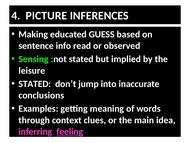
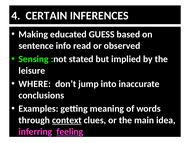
PICTURE: PICTURE -> CERTAIN (46, 16)
STATED: STATED -> WHERE (35, 84)
context underline: none -> present (67, 120)
